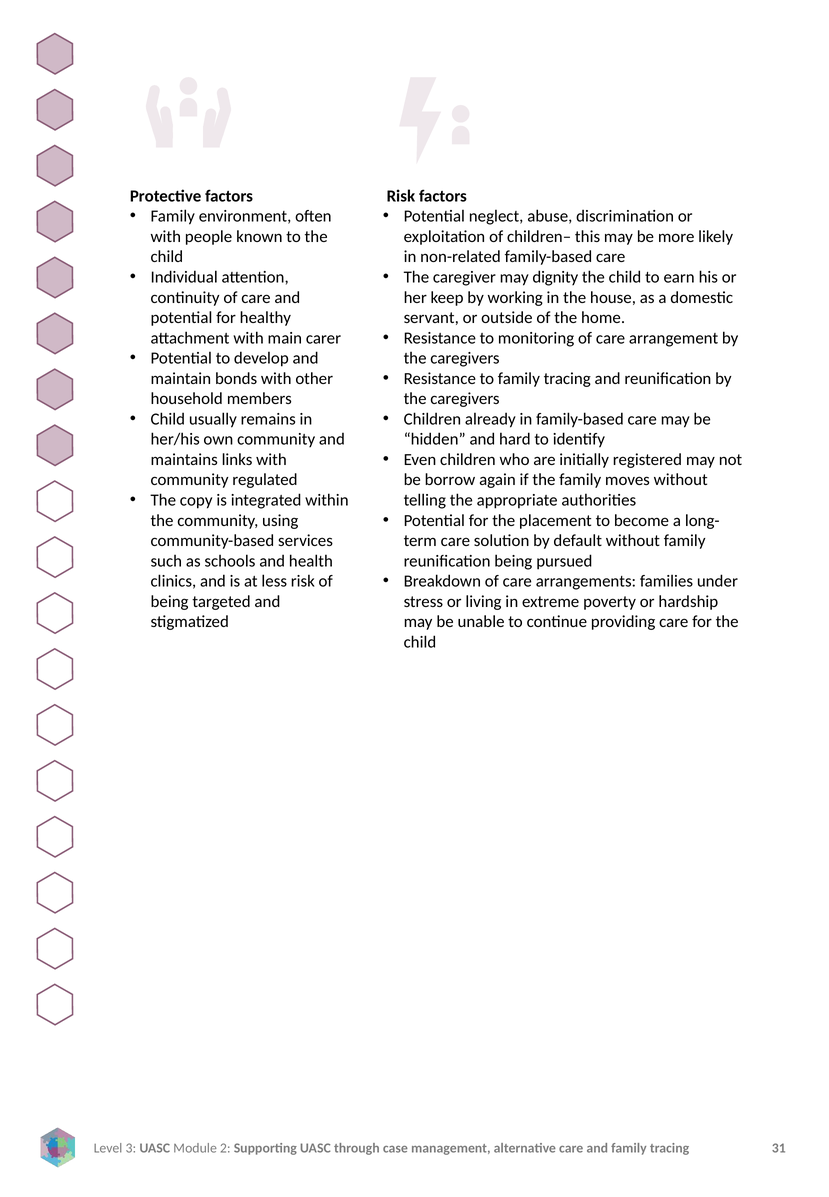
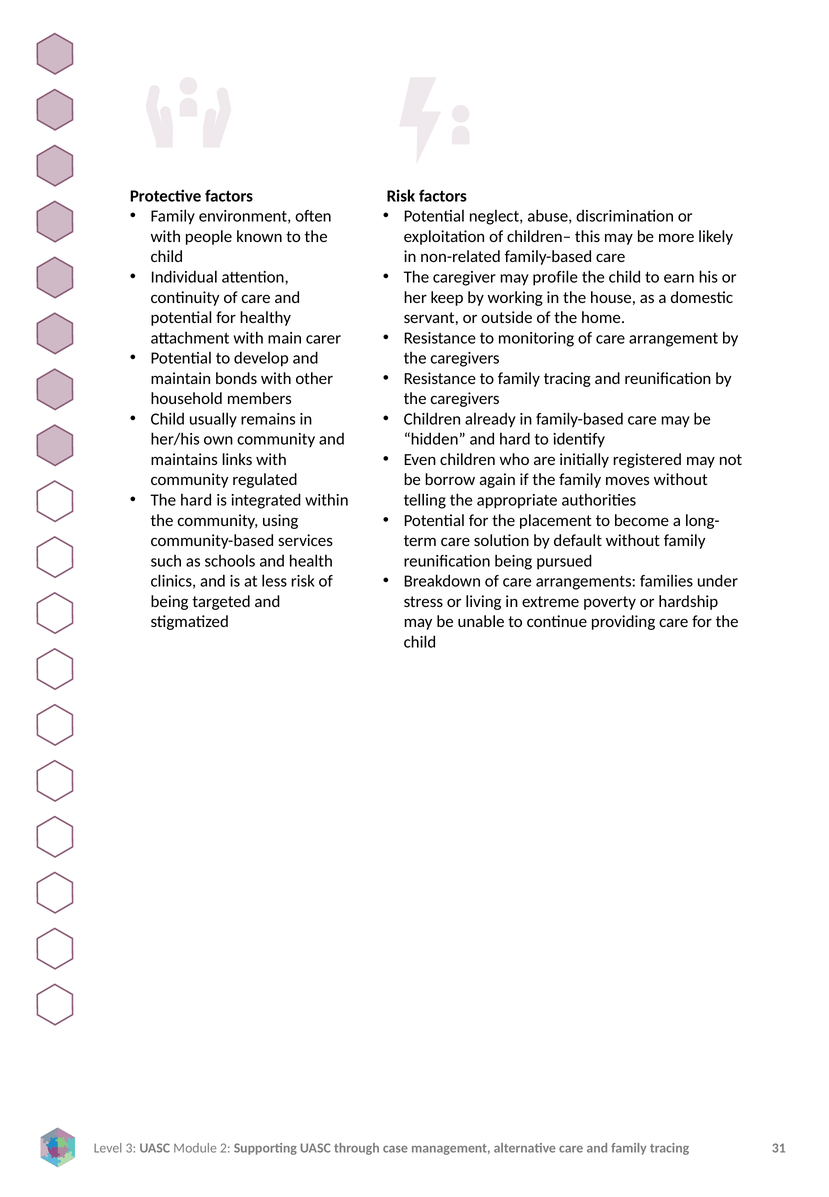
dignity: dignity -> profile (555, 277)
The copy: copy -> hard (196, 500)
